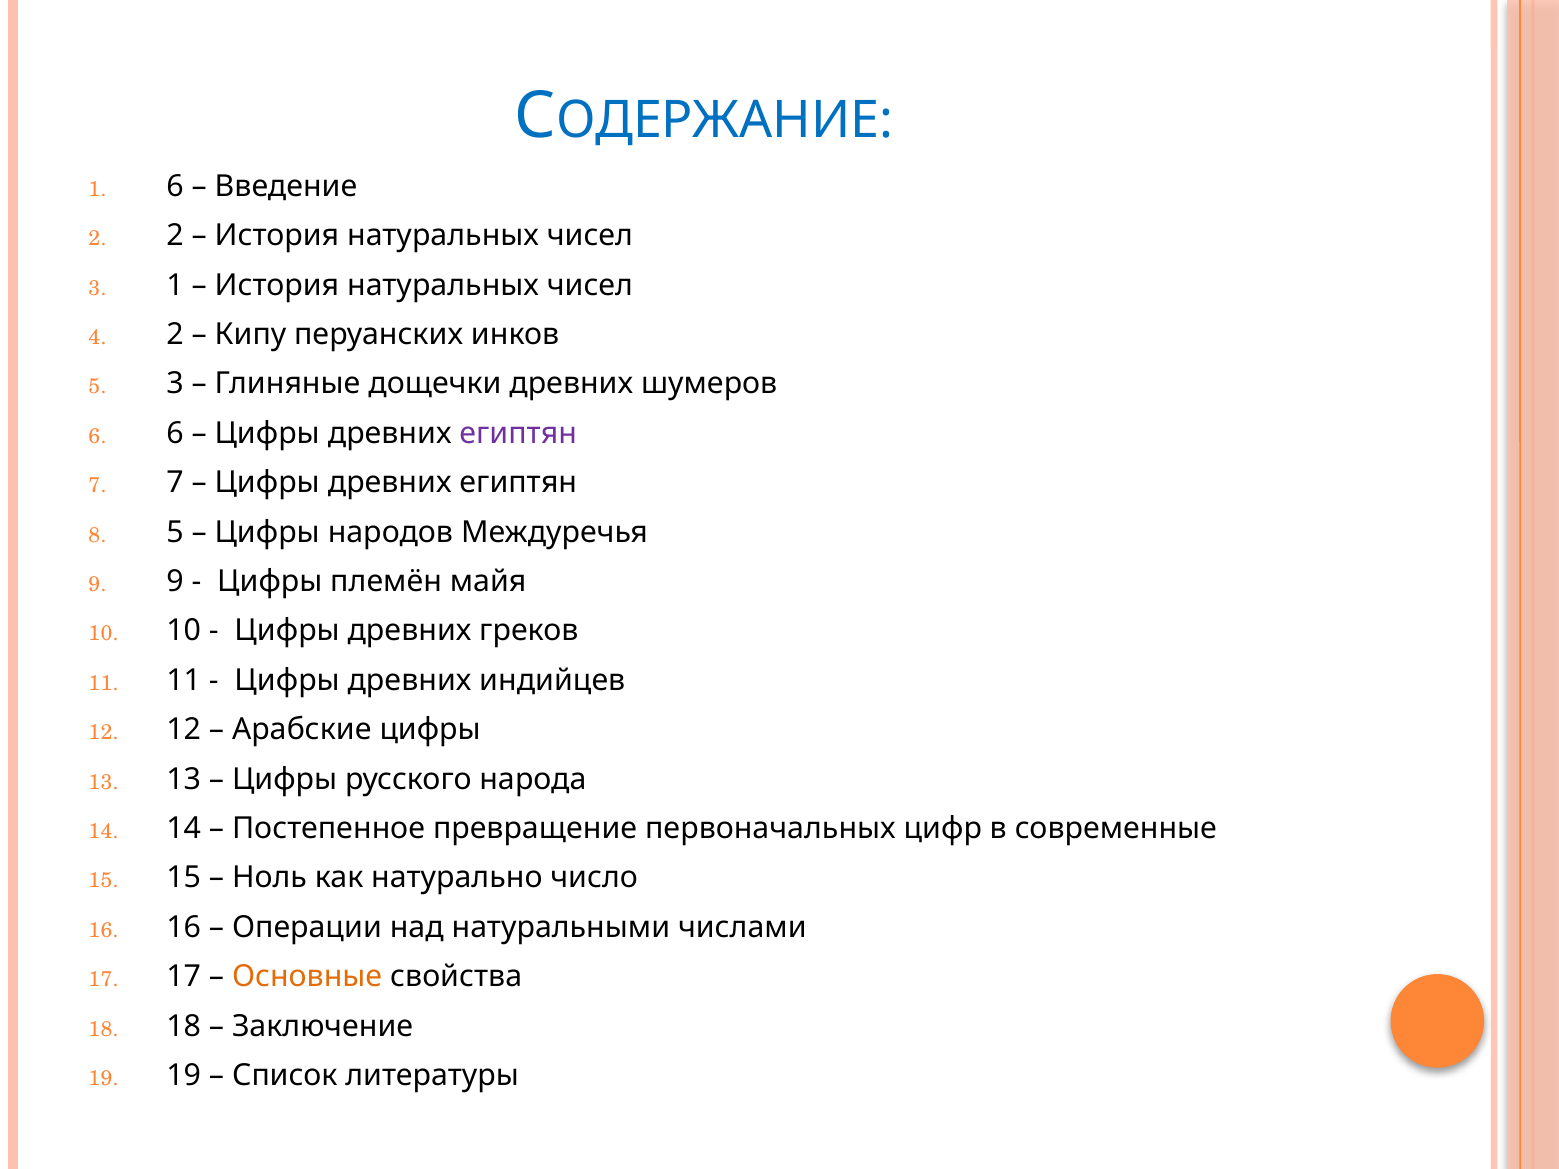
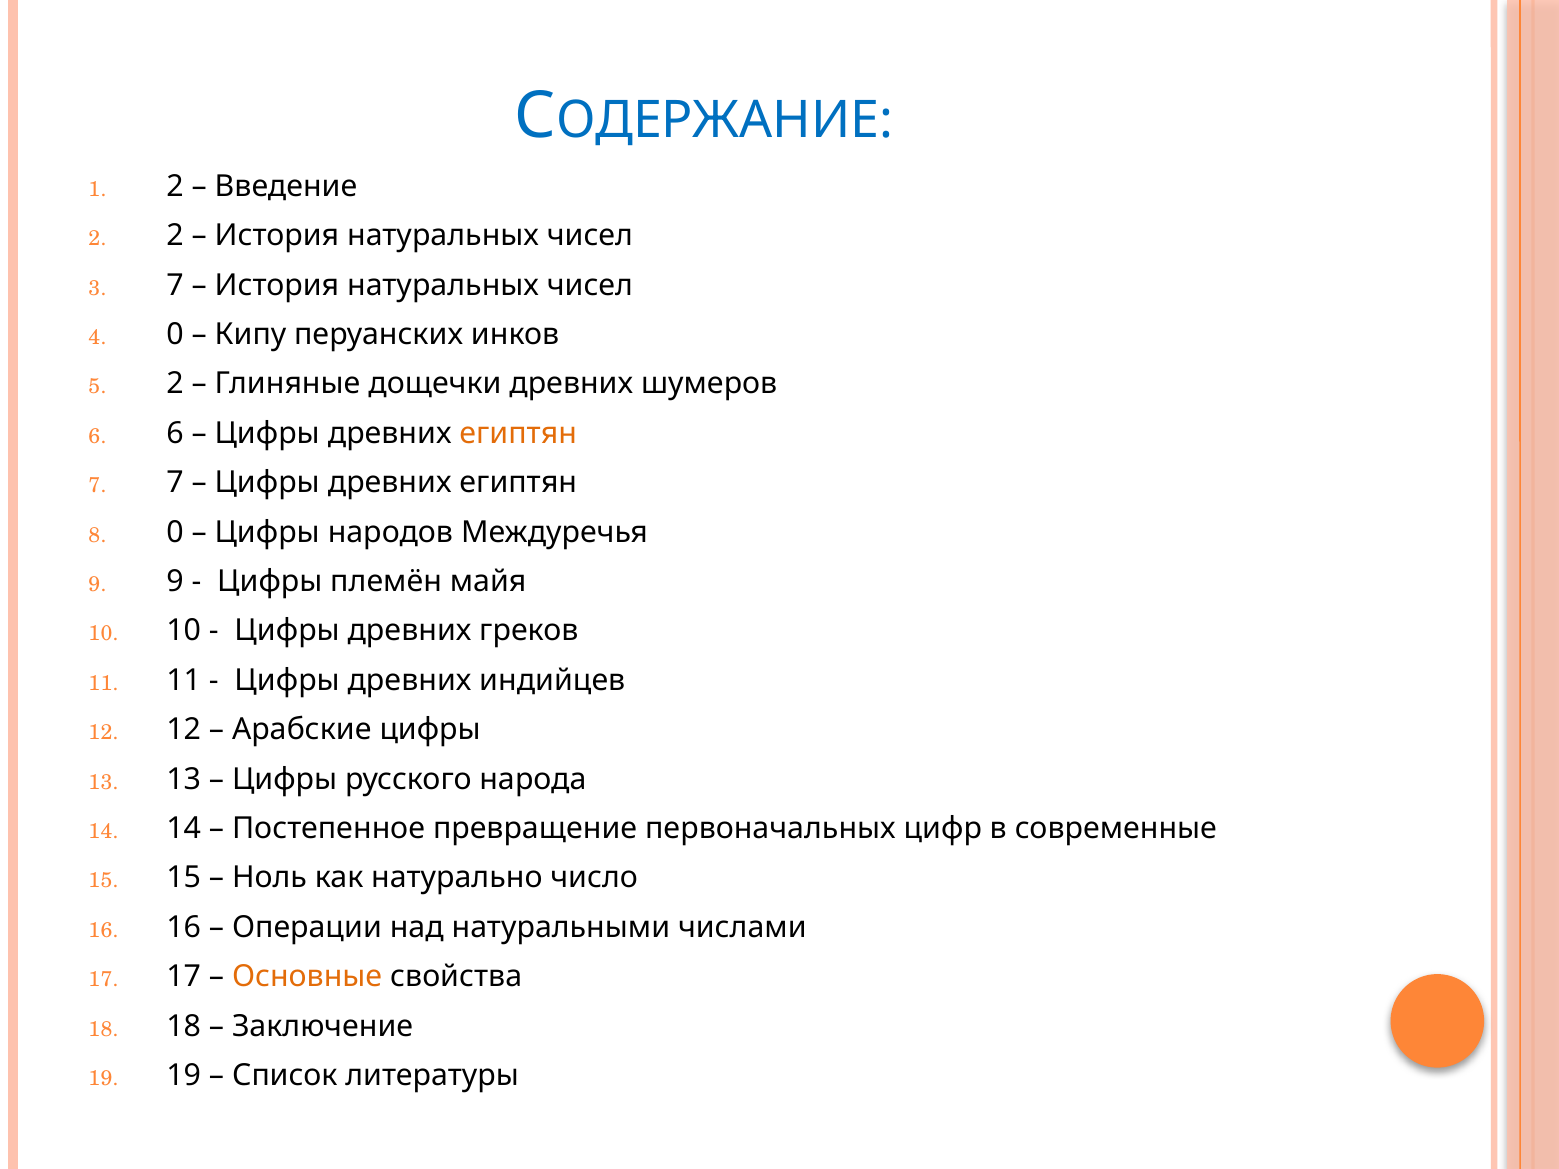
1 6: 6 -> 2 (175, 186)
3 1: 1 -> 7 (175, 285)
4 2: 2 -> 0 (175, 335)
5 3: 3 -> 2 (175, 384)
египтян colour: purple -> orange (518, 433)
8 5: 5 -> 0 (175, 532)
